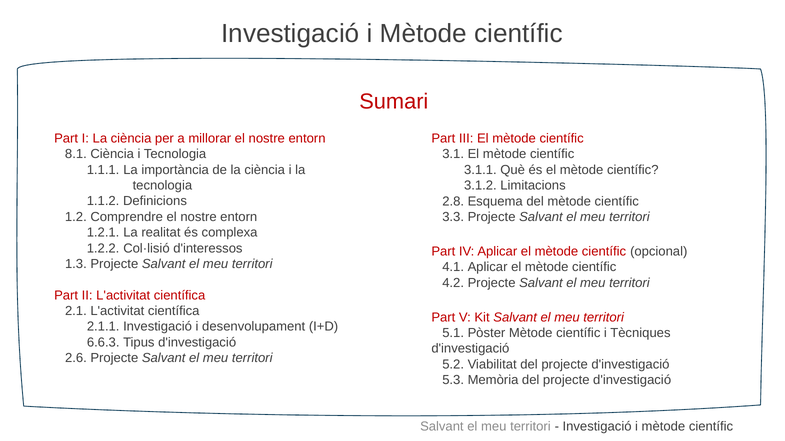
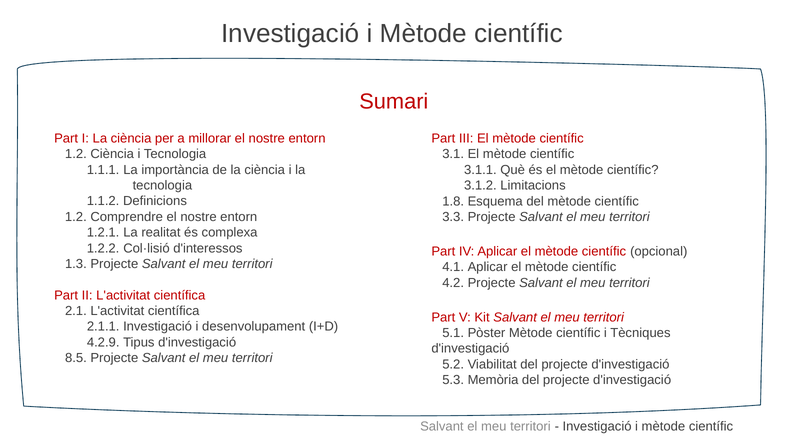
8.1: 8.1 -> 1.2 (76, 154)
2.8: 2.8 -> 1.8 (453, 201)
6.6.3: 6.6.3 -> 4.2.9 (103, 343)
2.6: 2.6 -> 8.5 (76, 358)
